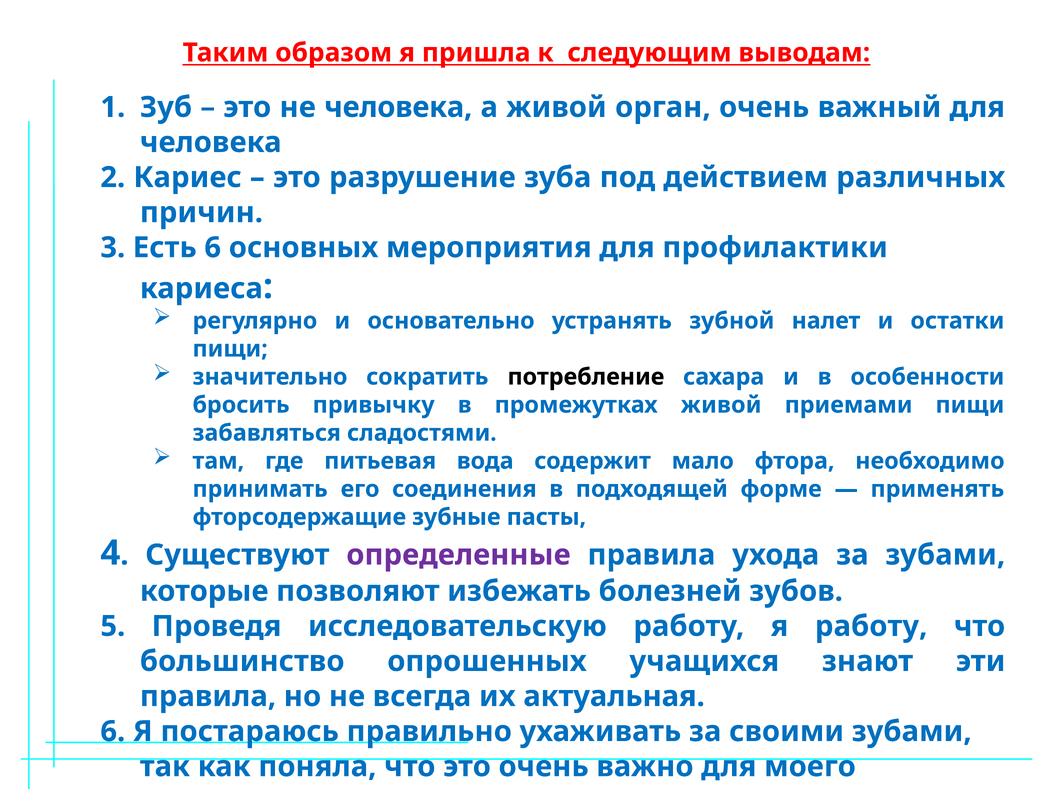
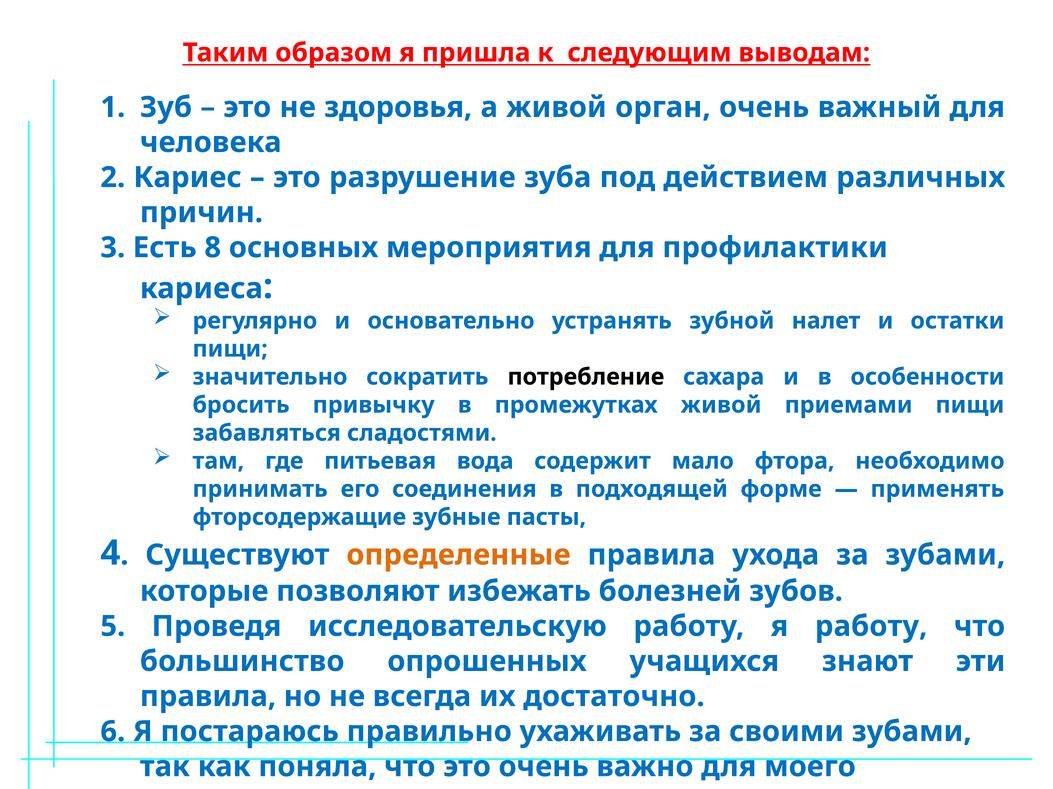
не человека: человека -> здоровья (398, 107)
Есть 6: 6 -> 8 (213, 248)
определенные colour: purple -> orange (458, 555)
актуальная: актуальная -> достаточно (614, 697)
